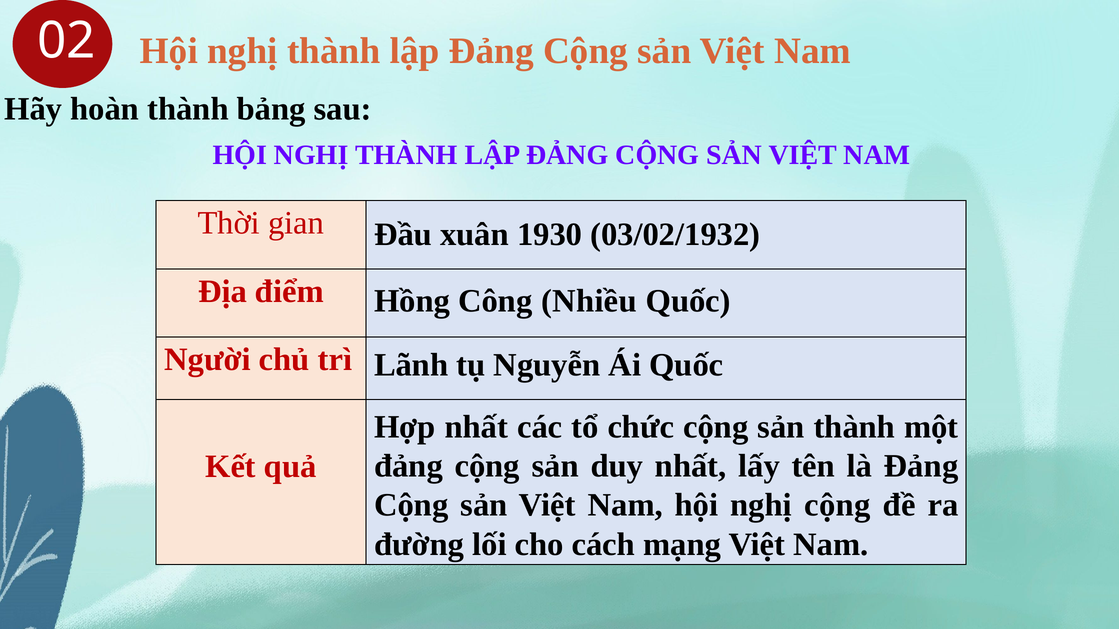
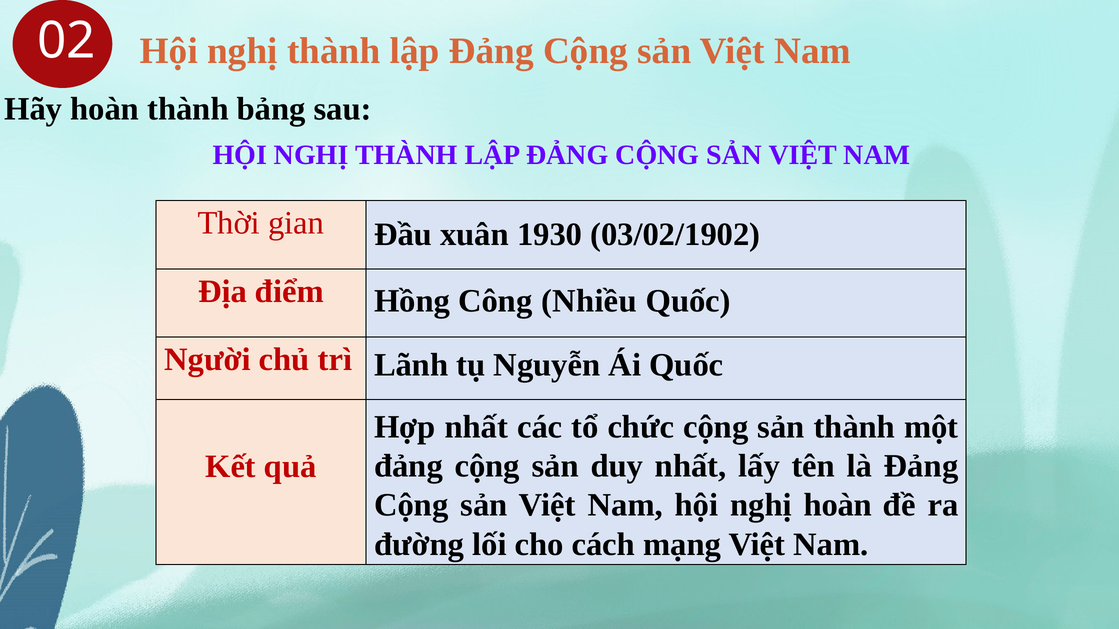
03/02/1932: 03/02/1932 -> 03/02/1902 (675, 235)
nghị cộng: cộng -> hoàn (838, 505)
